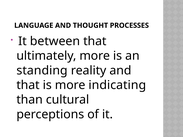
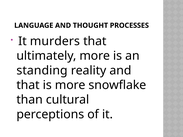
between: between -> murders (55, 41)
indicating: indicating -> snowflake (117, 85)
